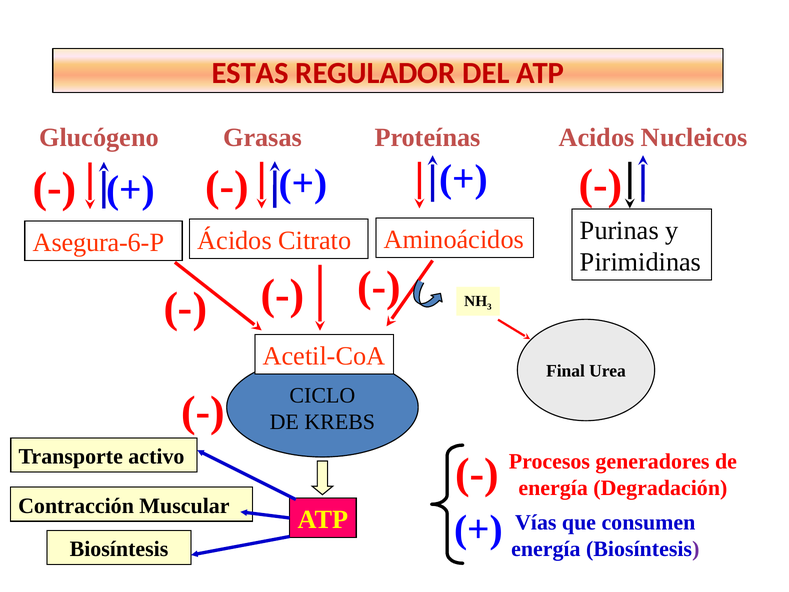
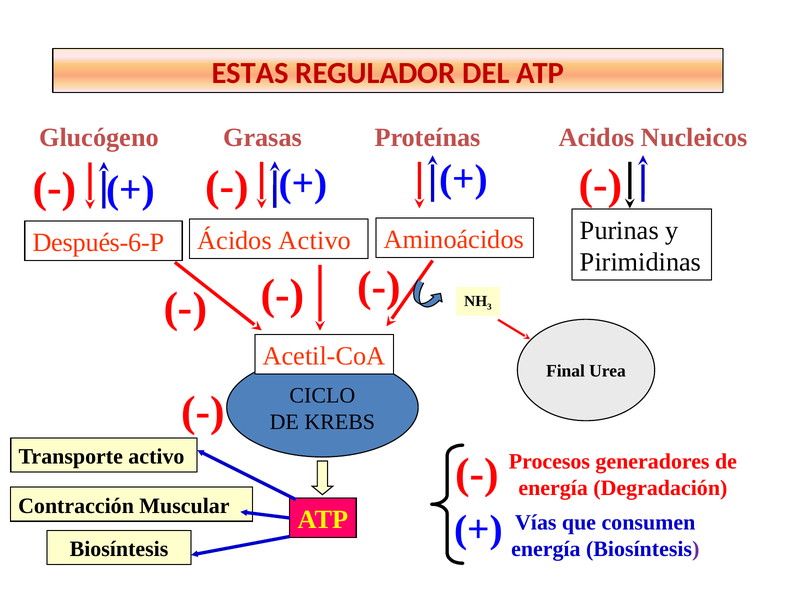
Ácidos Citrato: Citrato -> Activo (315, 241)
Asegura-6-P: Asegura-6-P -> Después-6-P (99, 243)
